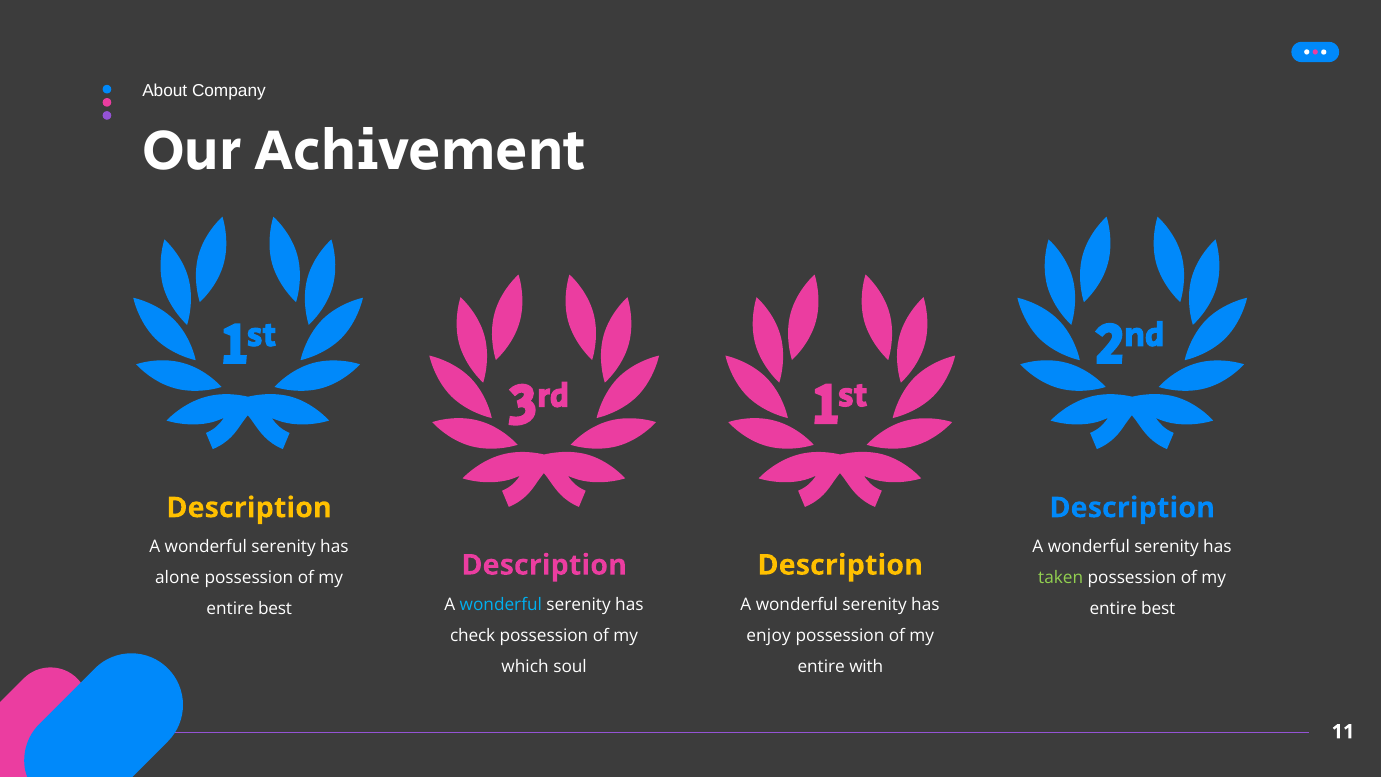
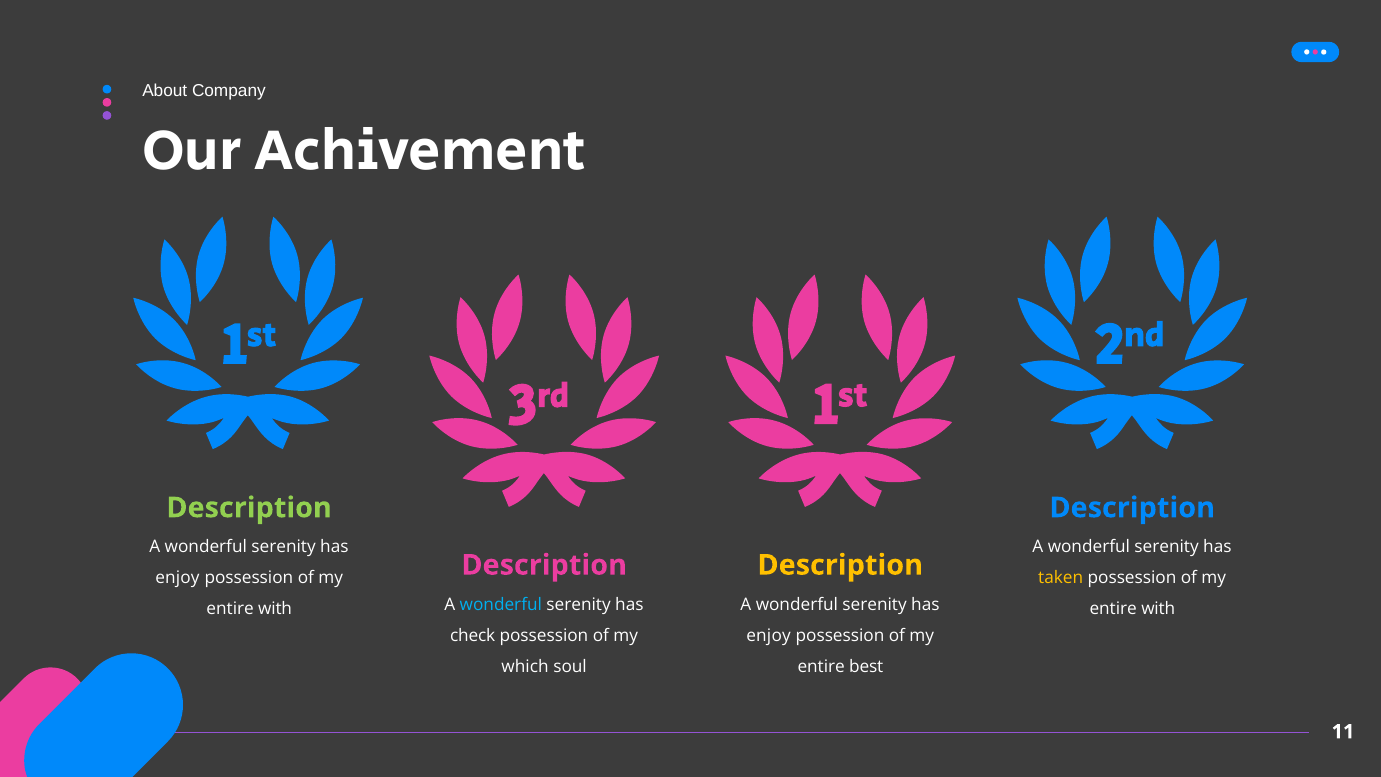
Description colour: yellow -> light green (249, 508)
alone: alone -> enjoy (177, 578)
taken colour: light green -> yellow (1061, 578)
best: best -> with (275, 609)
best: best -> with (1158, 609)
with: with -> best (866, 666)
